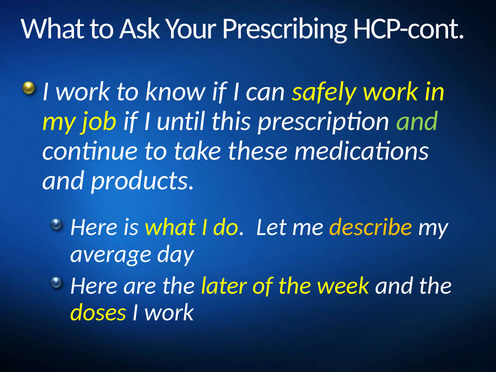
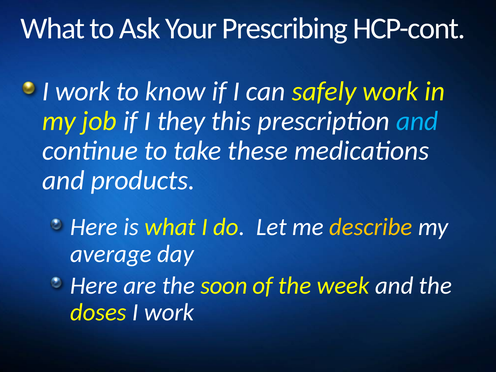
until: until -> they (181, 121)
and colour: light green -> light blue (417, 121)
later: later -> soon (224, 286)
